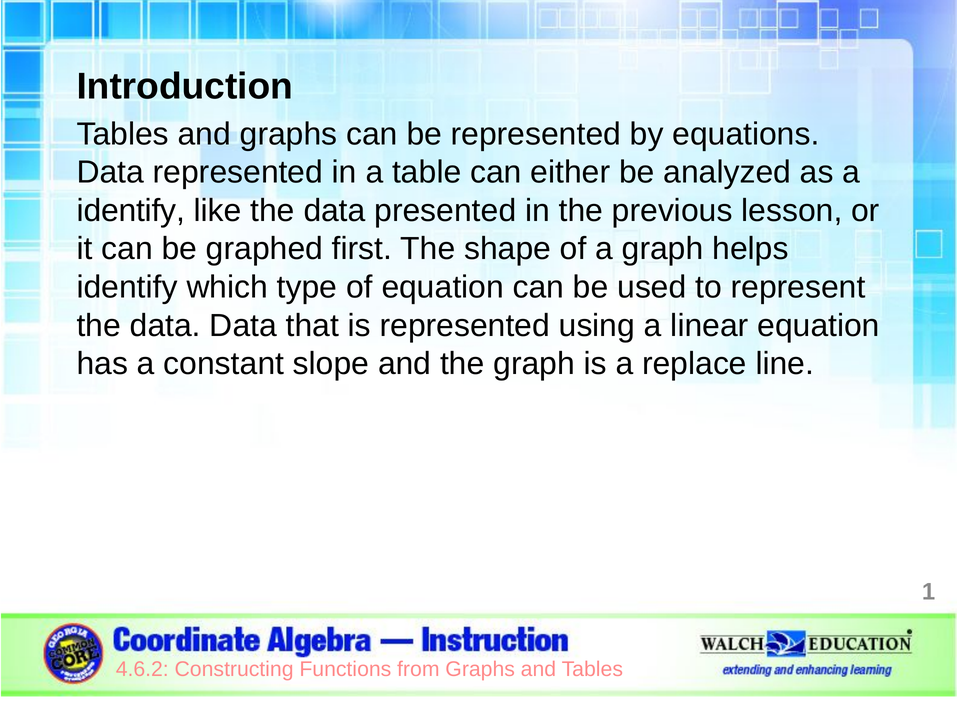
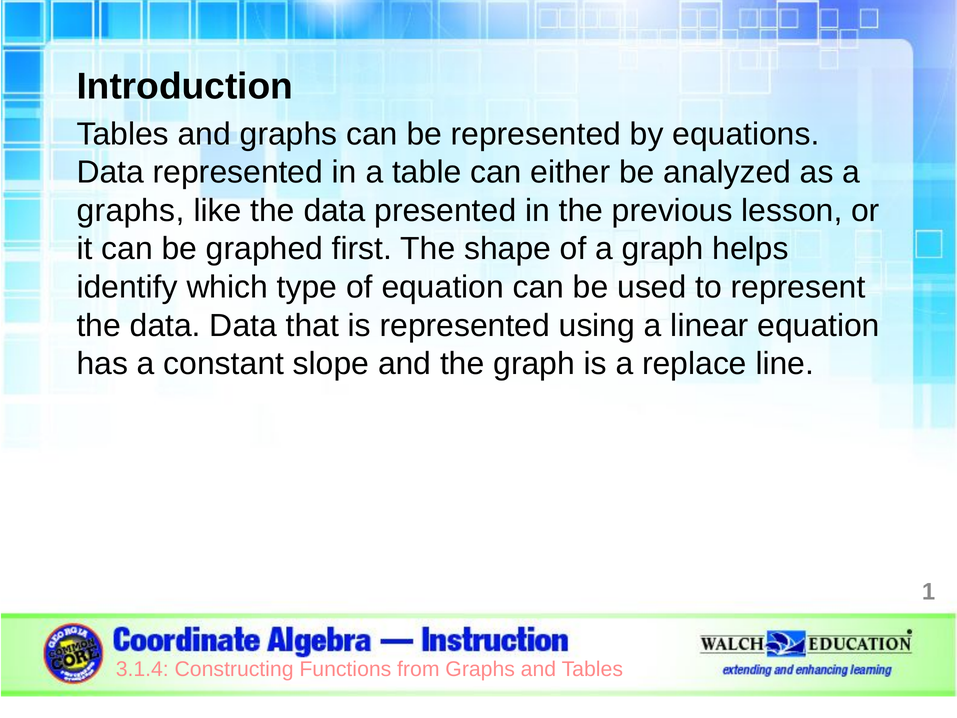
identify: identify -> graphs (131, 211)
4.6.2: 4.6.2 -> 3.1.4 (142, 669)
